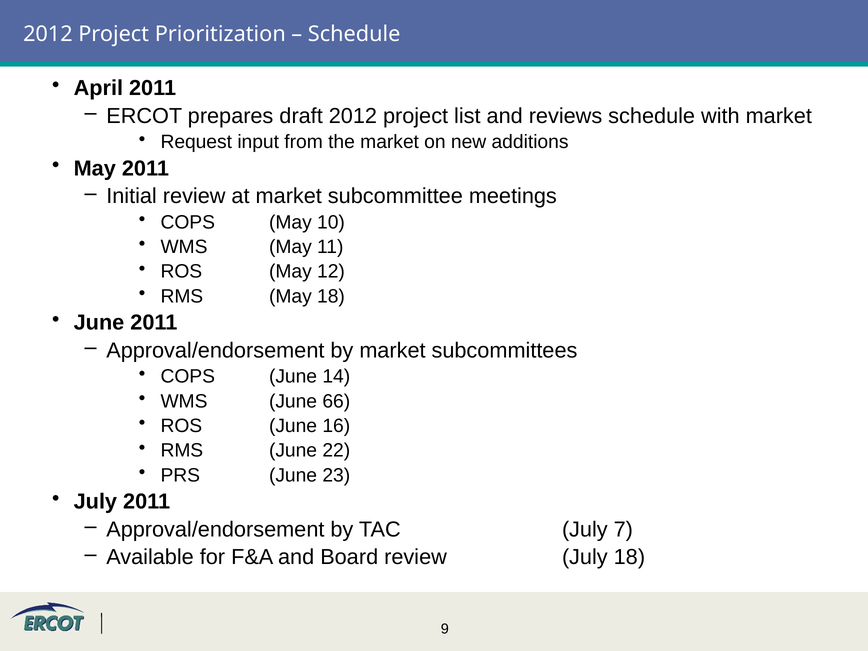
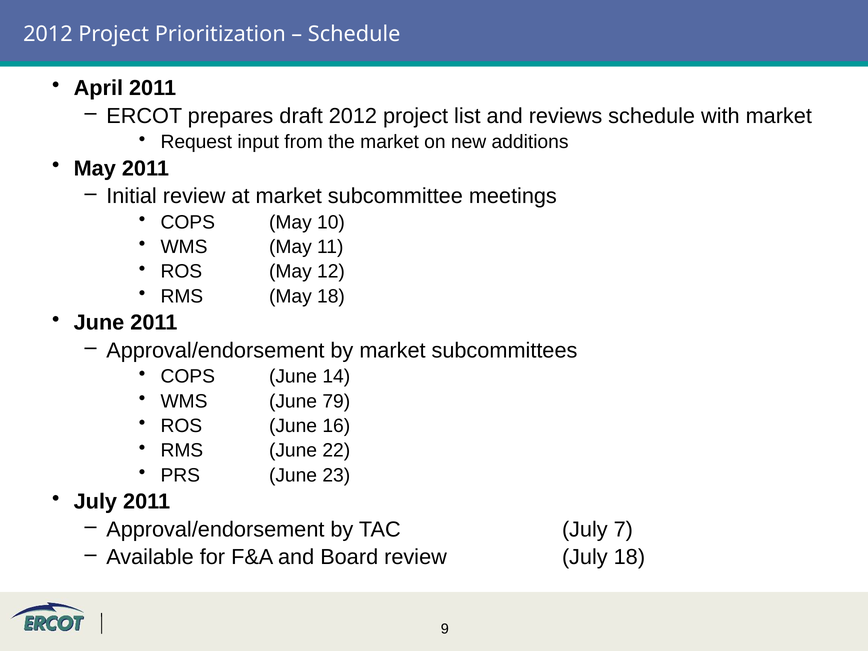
66: 66 -> 79 (336, 401)
